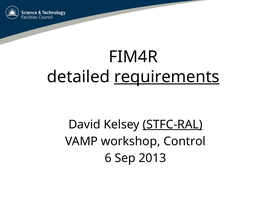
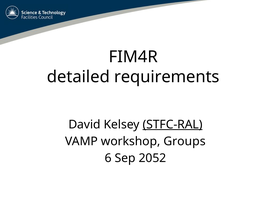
requirements underline: present -> none (167, 77)
Control: Control -> Groups (185, 141)
2013: 2013 -> 2052 (152, 158)
